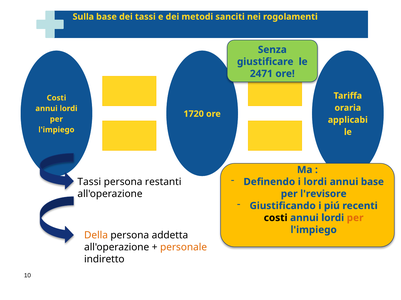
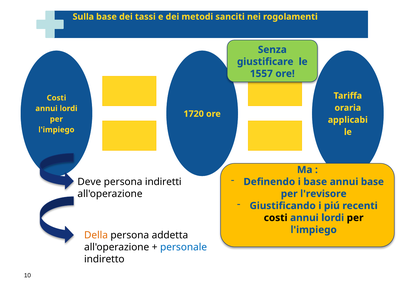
2471: 2471 -> 1557 (261, 74)
i lordi: lordi -> base (315, 182)
Tassi: Tassi -> Deve (89, 182)
restanti: restanti -> indiretti (163, 182)
per colour: orange -> black (355, 218)
personale colour: orange -> blue (184, 248)
